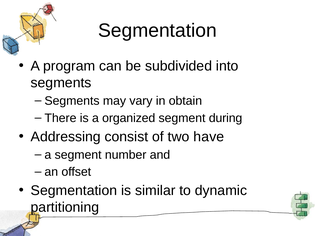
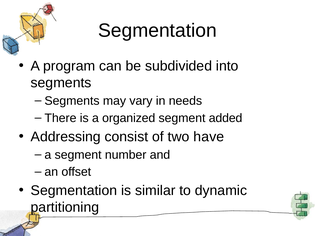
obtain: obtain -> needs (185, 101)
during: during -> added (226, 118)
